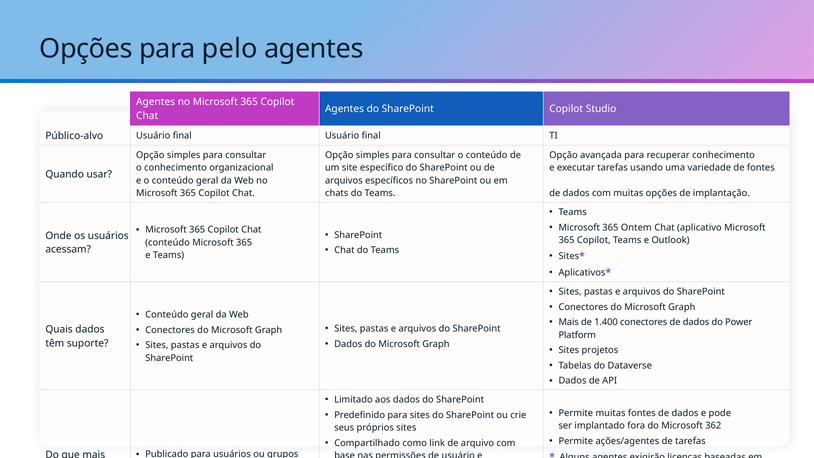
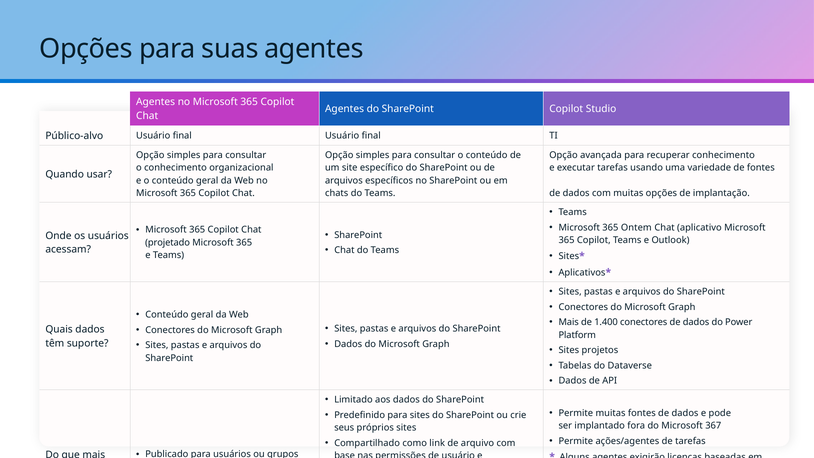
pelo: pelo -> suas (230, 49)
conteúdo: conteúdo -> projetado (168, 243)
362: 362 -> 367 (713, 426)
